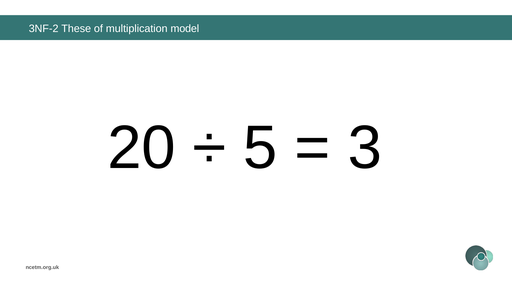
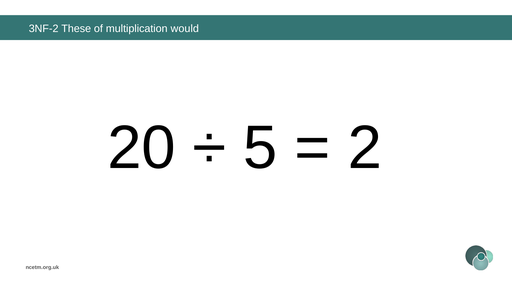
model: model -> would (185, 29)
3: 3 -> 2 (365, 148)
